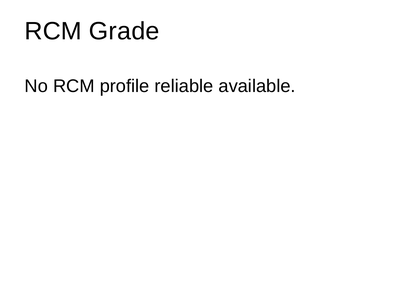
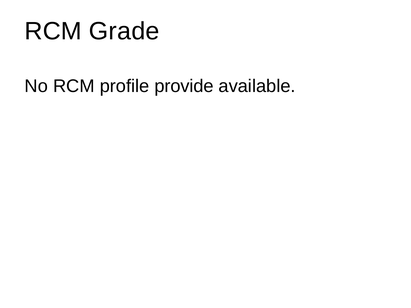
reliable: reliable -> provide (184, 86)
